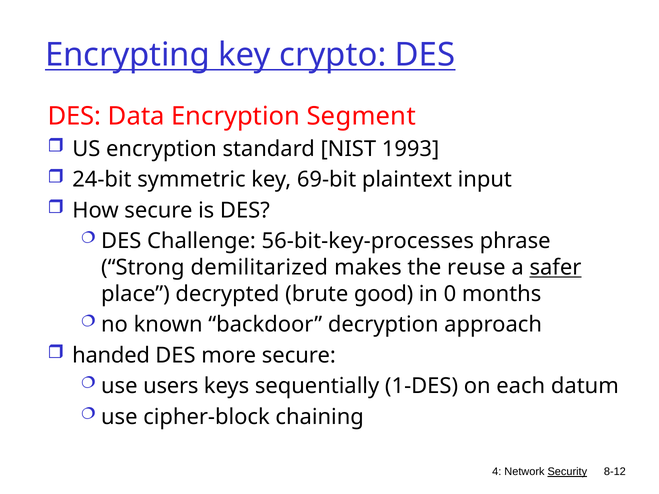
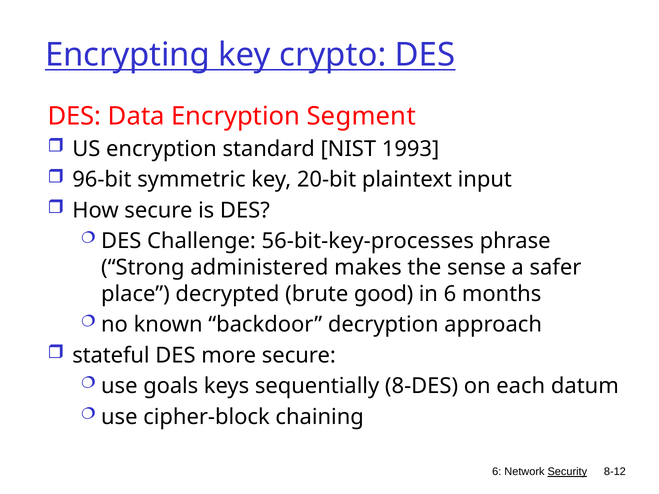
24-bit: 24-bit -> 96-bit (102, 180)
69-bit: 69-bit -> 20-bit (327, 180)
demilitarized: demilitarized -> administered (259, 268)
reuse: reuse -> sense (476, 268)
safer underline: present -> none (555, 268)
in 0: 0 -> 6 (450, 294)
handed: handed -> stateful (111, 355)
users: users -> goals (171, 386)
1-DES: 1-DES -> 8-DES (422, 386)
4: 4 -> 6 (497, 472)
